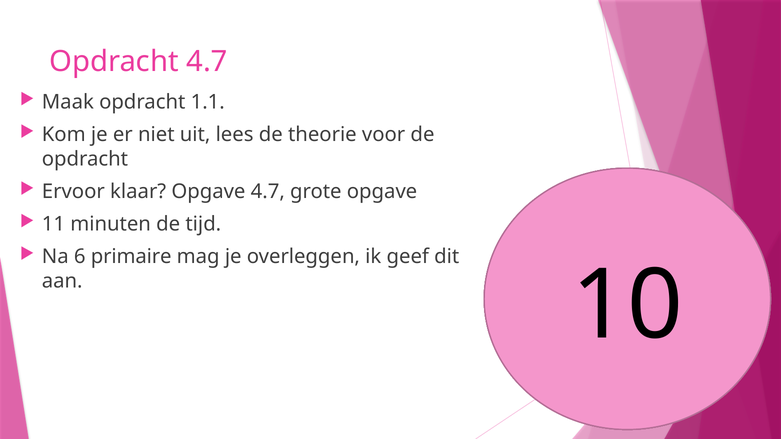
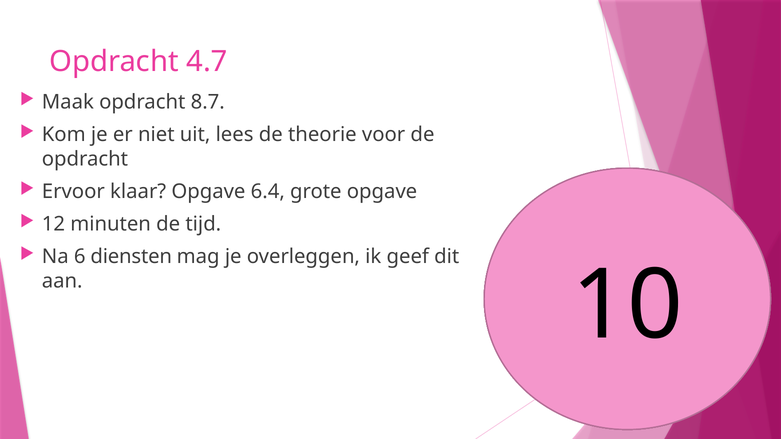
1.1: 1.1 -> 8.7 (208, 102)
Opgave 4.7: 4.7 -> 6.4 (268, 192)
11: 11 -> 12 (53, 224)
primaire: primaire -> diensten (131, 257)
